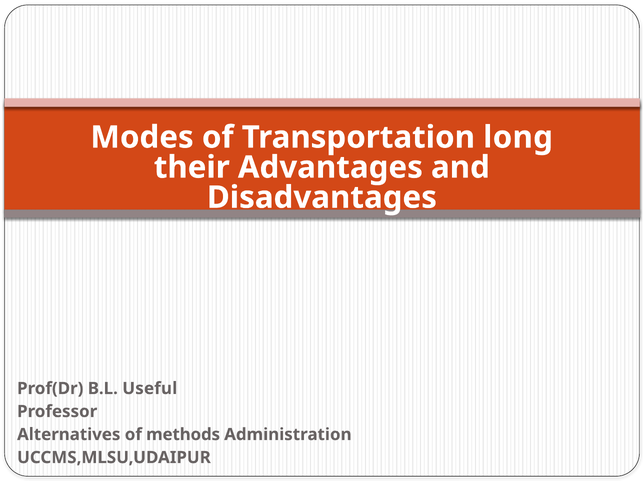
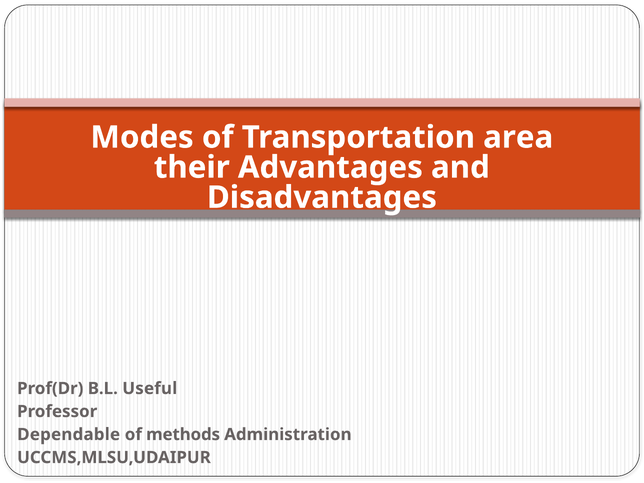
long: long -> area (518, 137)
Alternatives: Alternatives -> Dependable (69, 434)
